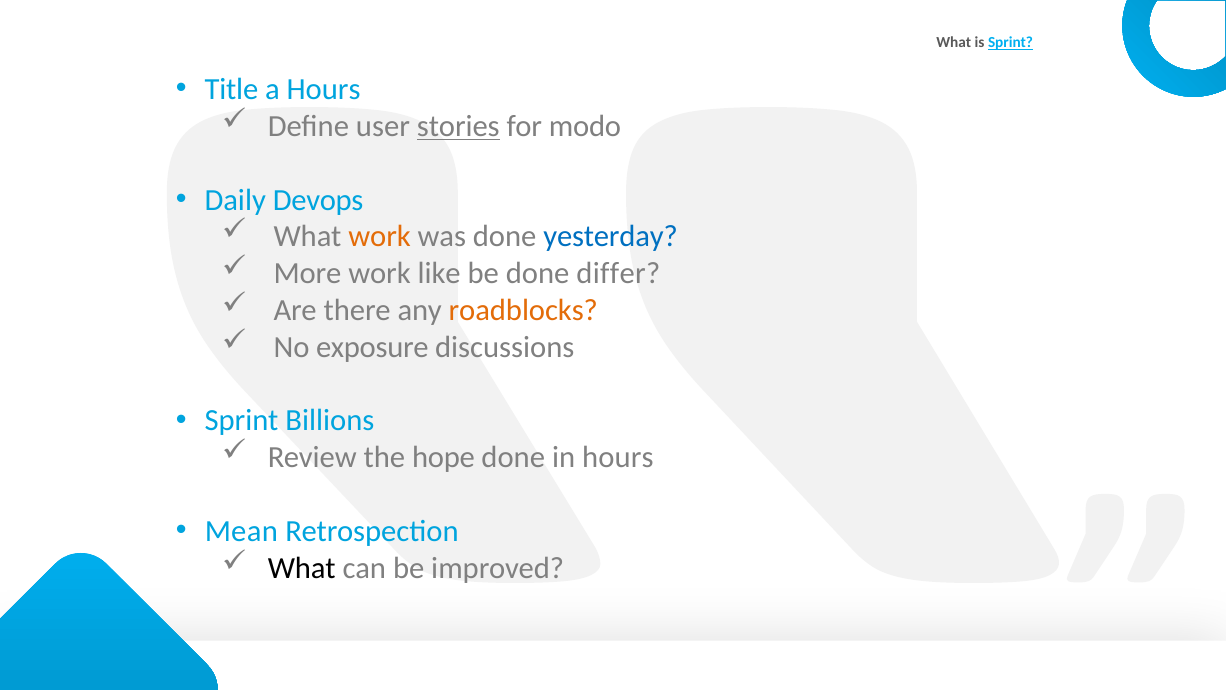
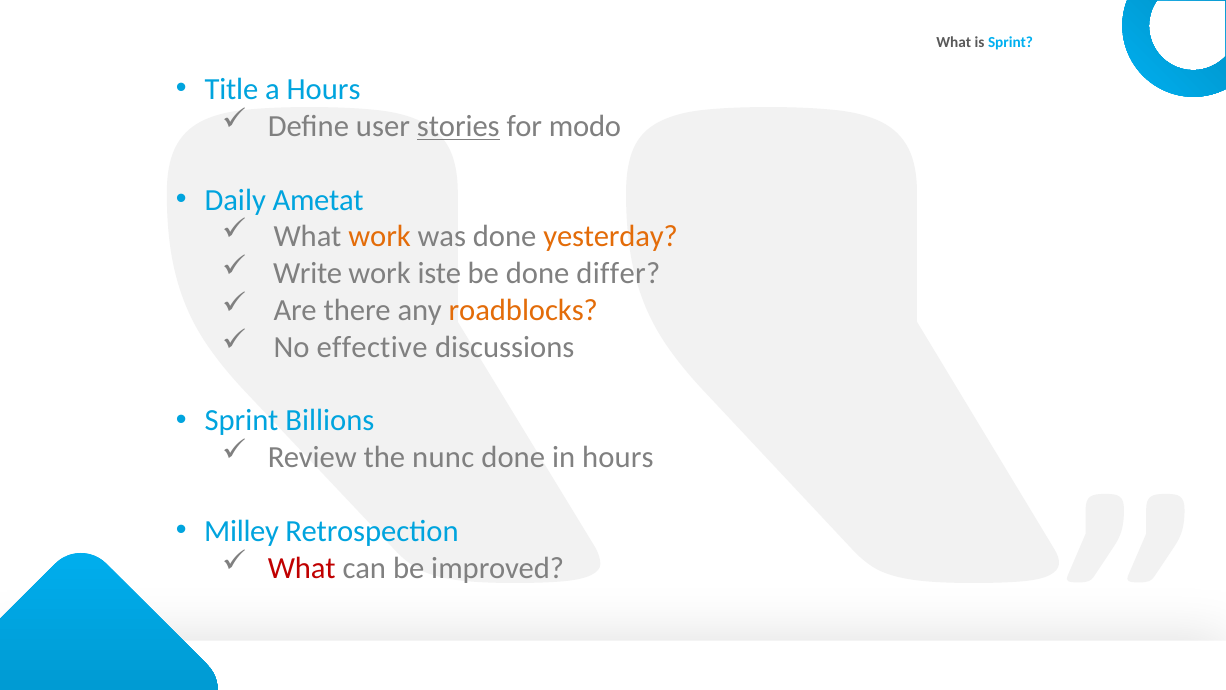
Sprint underline: present -> none (1011, 42)
Devops: Devops -> Ametat (318, 200)
yesterday colour: blue -> orange (611, 237)
More: More -> Write (308, 273)
like: like -> iste (439, 273)
exposure: exposure -> effective (372, 347)
hope: hope -> nunc (443, 457)
Mean: Mean -> Milley (242, 531)
What colour: black -> red (302, 568)
